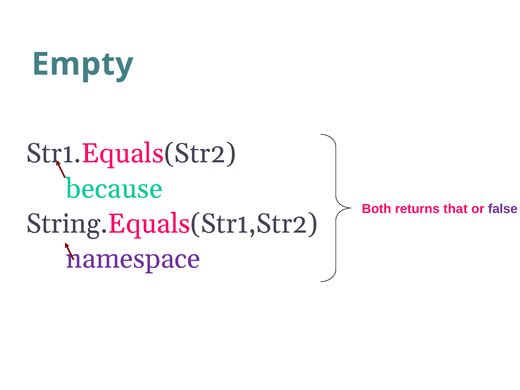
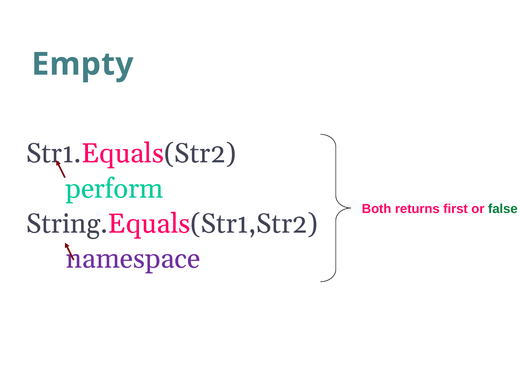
because: because -> perform (114, 189)
that: that -> first (456, 209)
false colour: purple -> green (503, 209)
